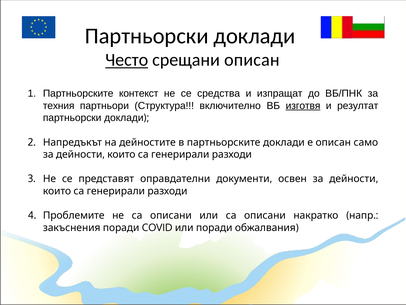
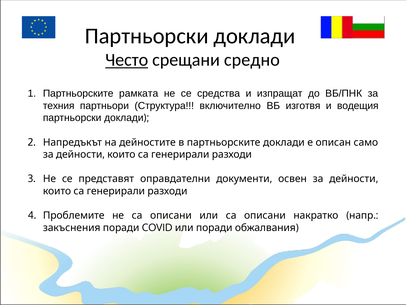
срещани описан: описан -> средно (252, 60)
контекст: контекст -> рамката (139, 93)
изготвя underline: present -> none (303, 106)
резултат: резултат -> водещия (358, 106)
